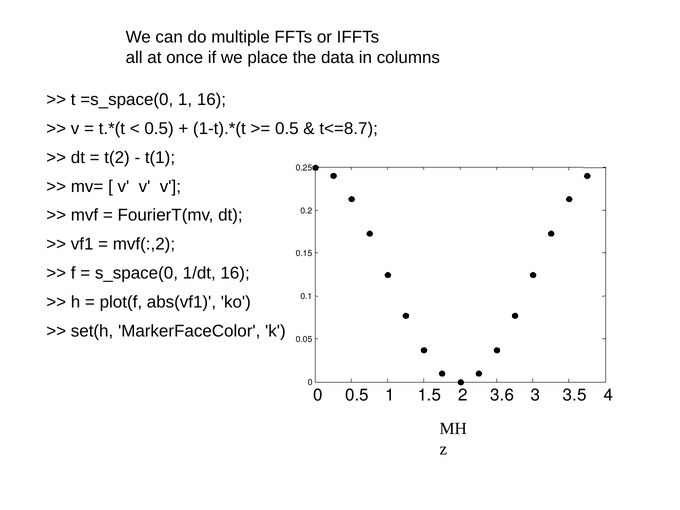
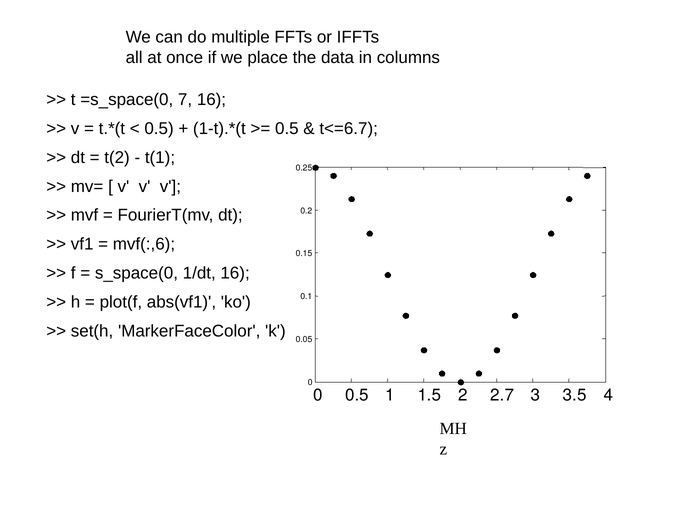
=s_space(0 1: 1 -> 7 (185, 100)
t<=8.7: t<=8.7 -> t<=6.7 (349, 129)
mvf(:,2: mvf(:,2 -> mvf(:,6 (144, 244)
3.6: 3.6 -> 2.7 (502, 395)
